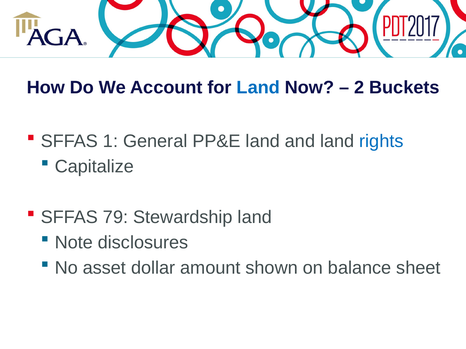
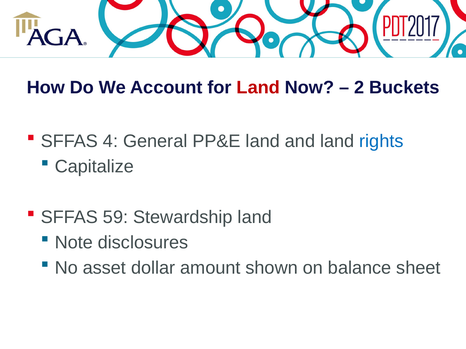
Land colour: blue -> red (258, 88)
1: 1 -> 4 (111, 141)
79: 79 -> 59 (116, 217)
